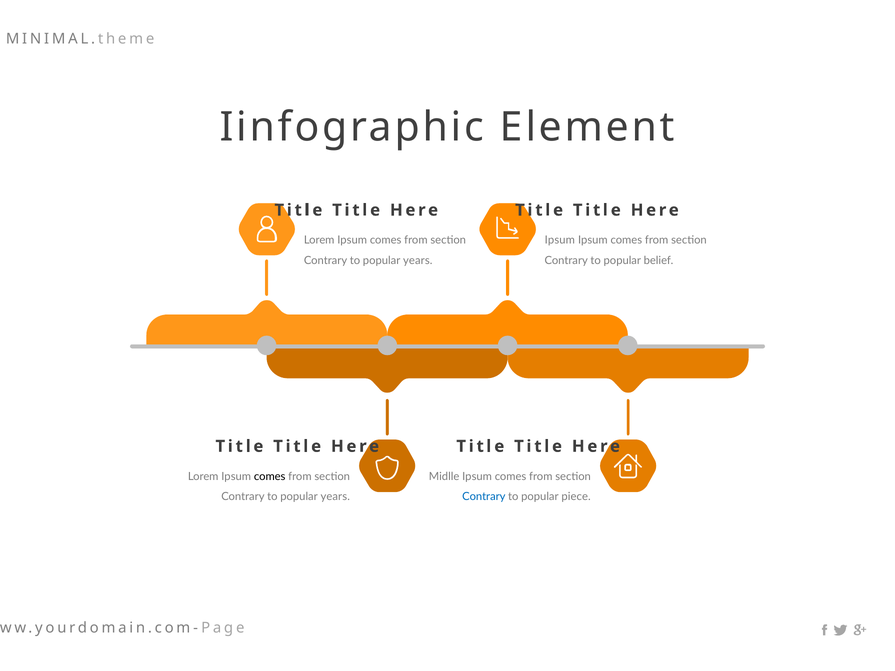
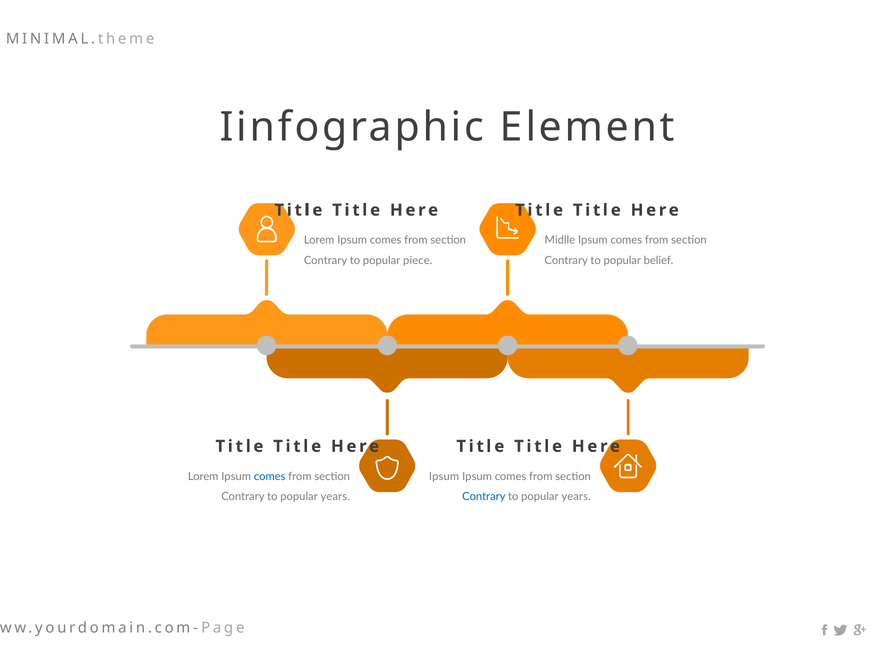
Ipsum: Ipsum -> Midlle (560, 240)
years: years -> piece (418, 260)
comes colour: black -> blue (270, 477)
Midlle: Midlle -> Ipsum (444, 477)
piece: piece -> years (576, 497)
